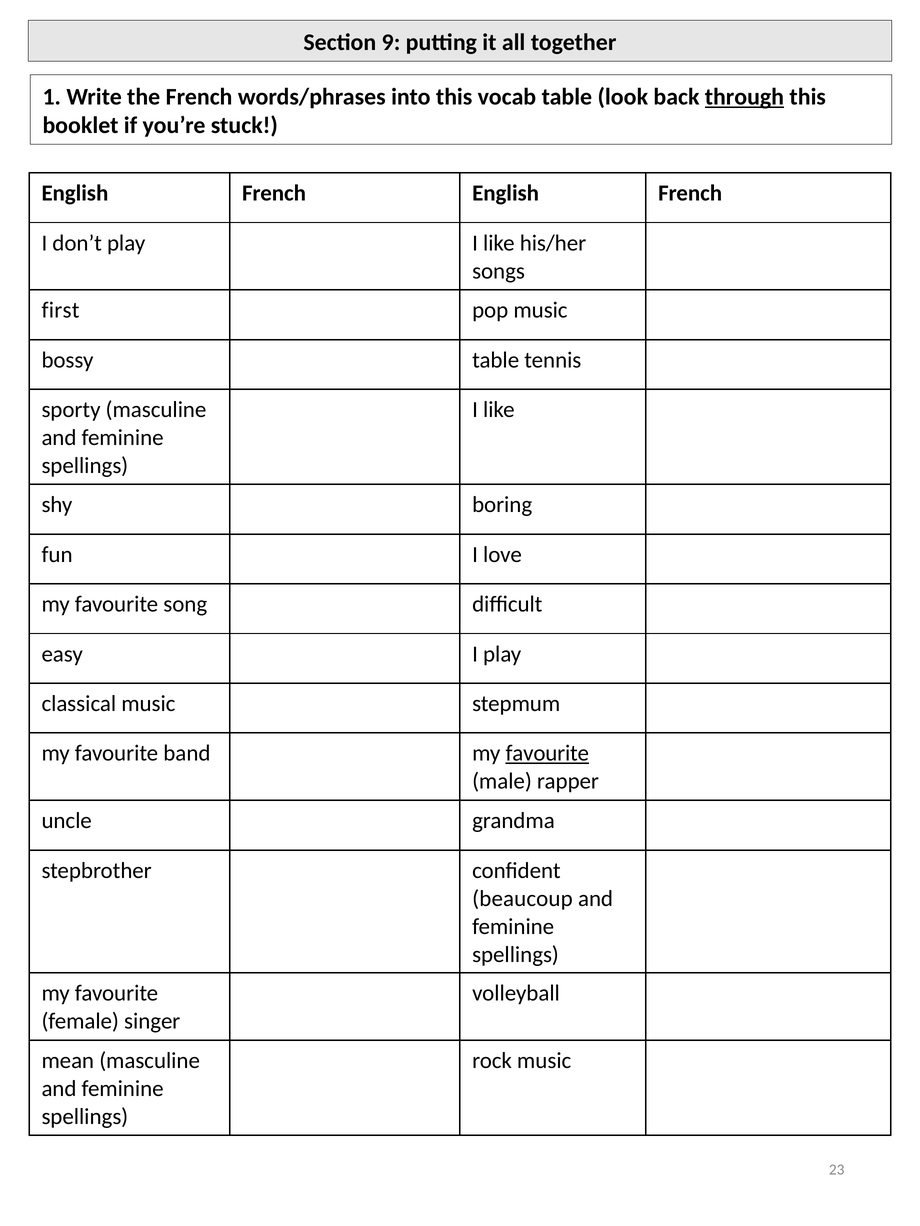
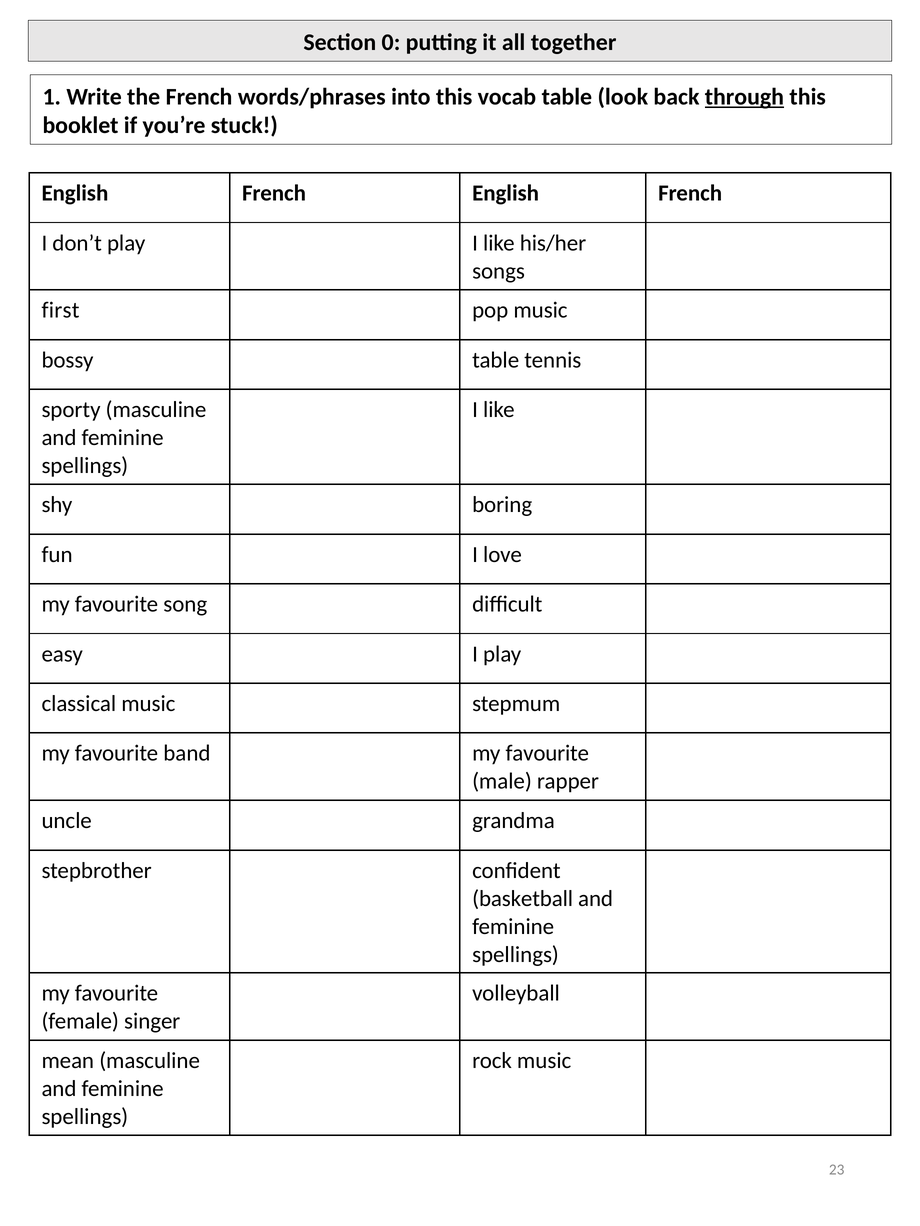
9: 9 -> 0 (391, 42)
favourite underline: present -> none (547, 754)
beaucoup: beaucoup -> basketball (523, 899)
